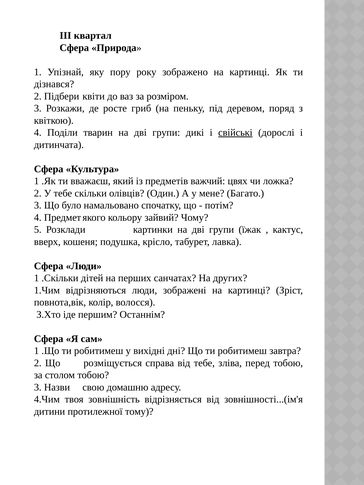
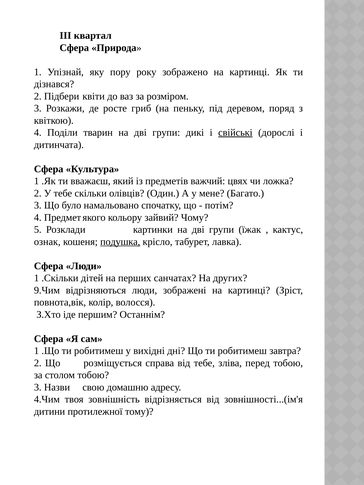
вверх: вверх -> ознак (47, 242)
подушка underline: none -> present (120, 242)
1.Чим: 1.Чим -> 9.Чим (47, 290)
